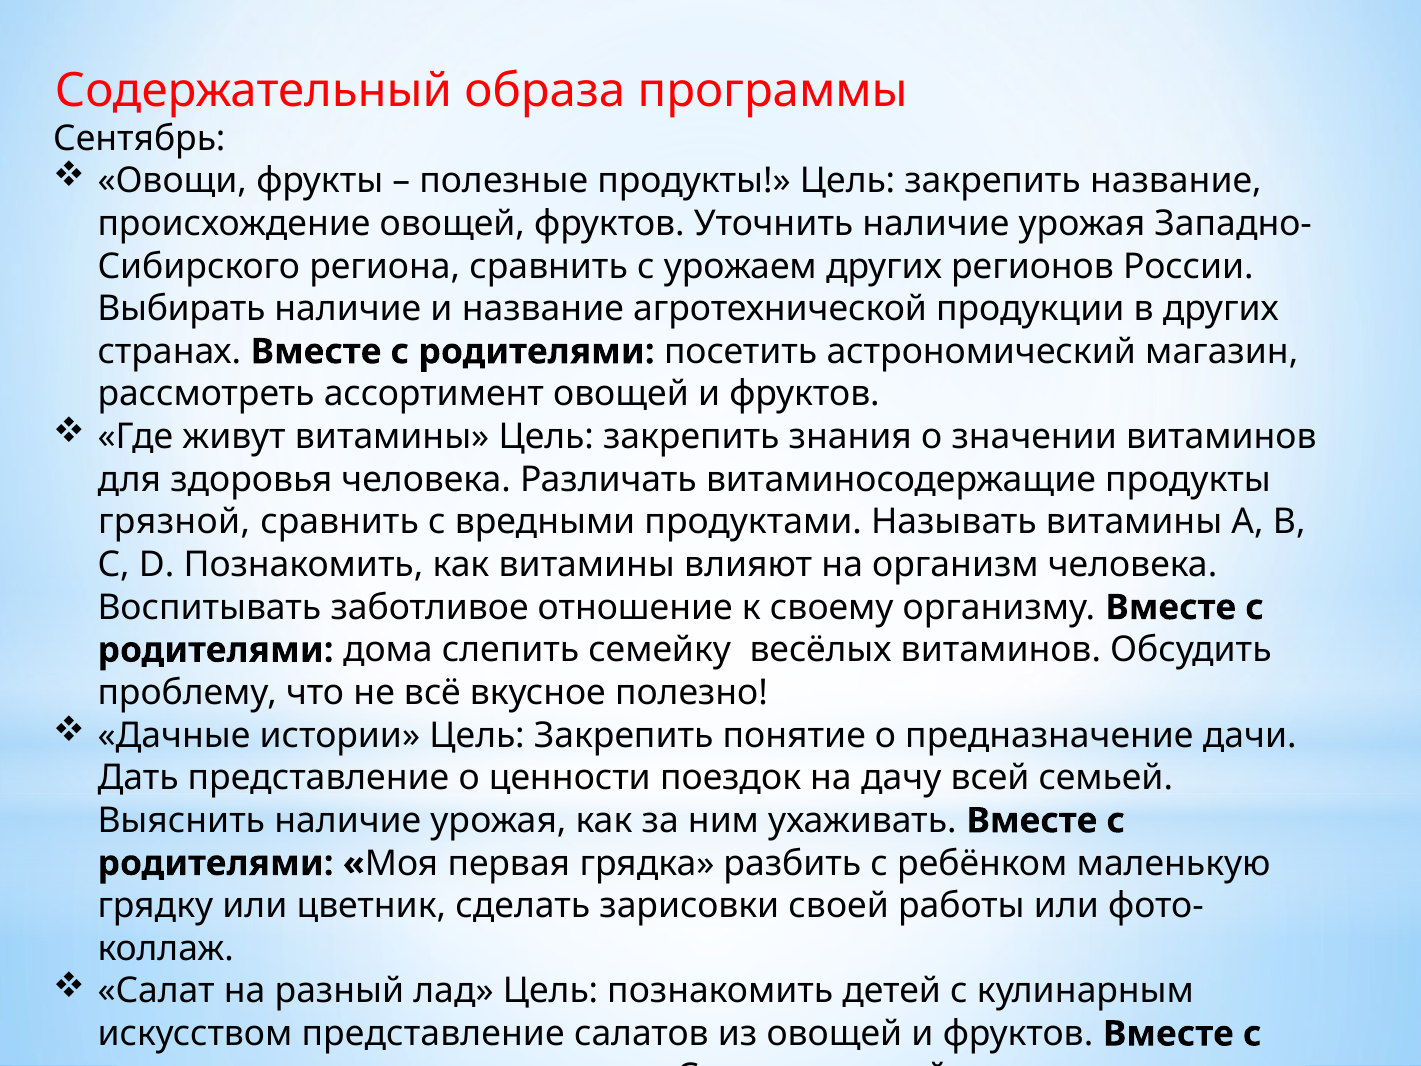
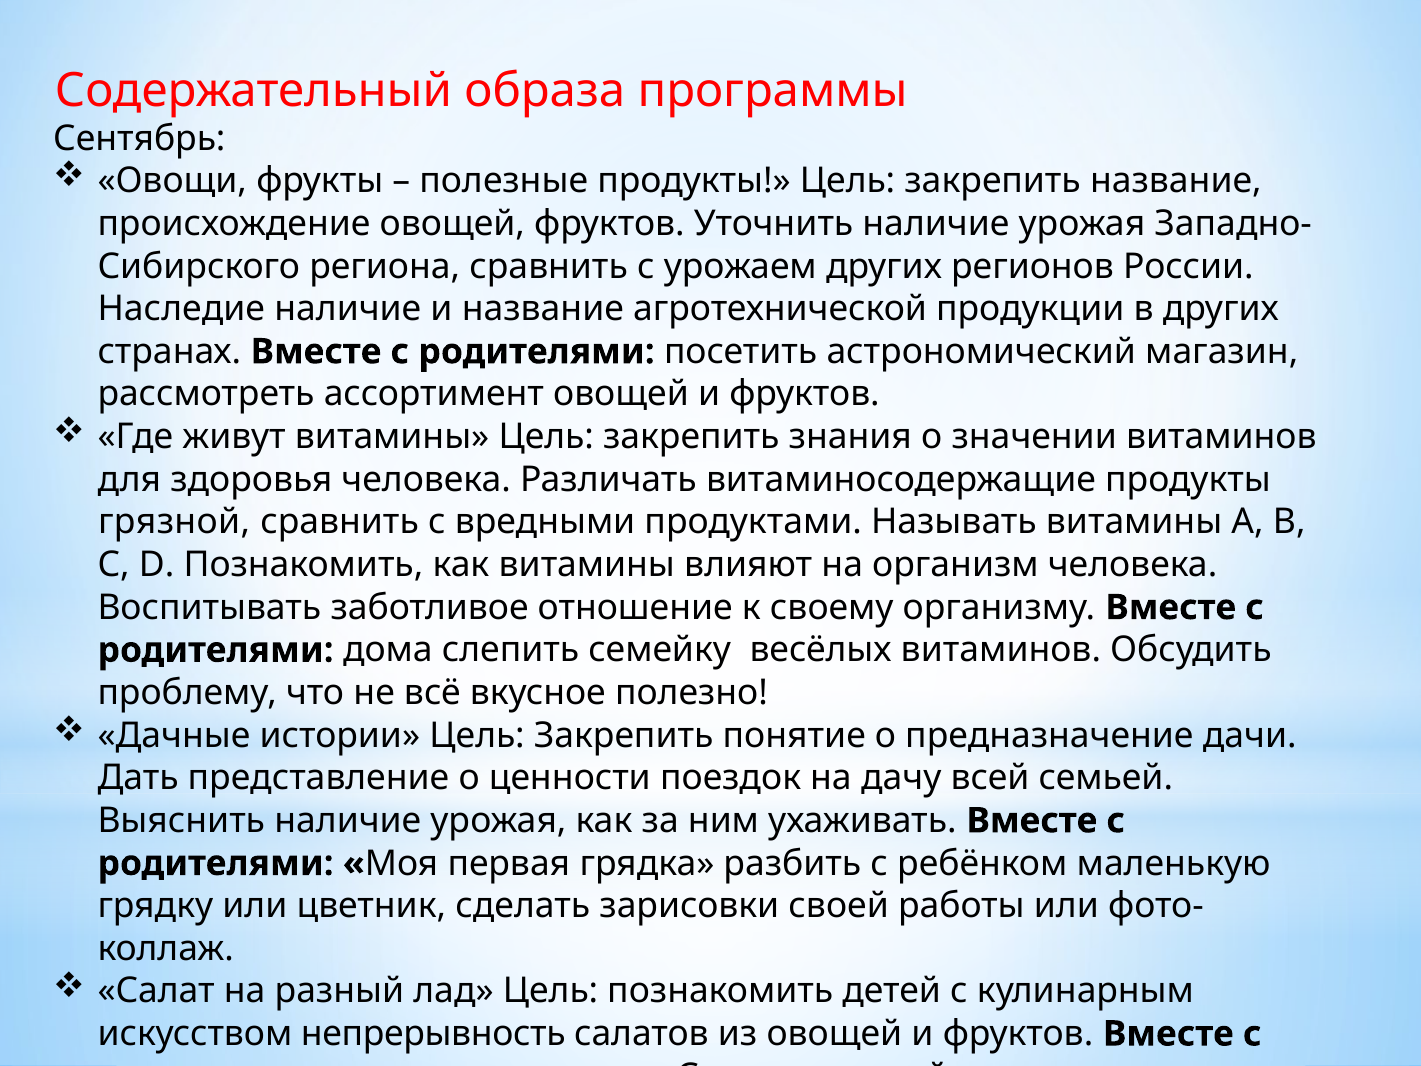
Выбирать: Выбирать -> Наследие (181, 309)
искусством представление: представление -> непрерывность (433, 1034)
